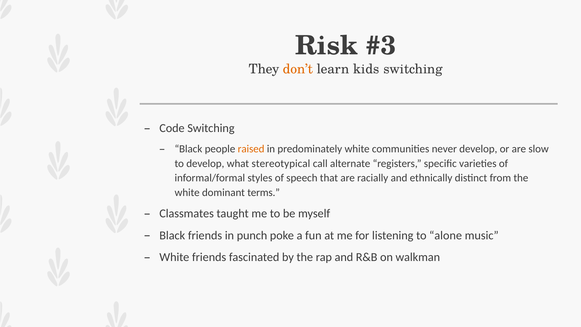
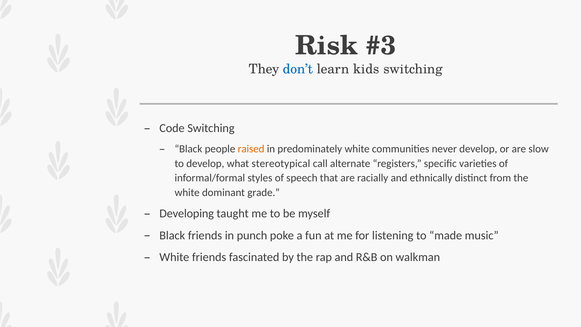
don’t colour: orange -> blue (298, 69)
terms: terms -> grade (264, 192)
Classmates: Classmates -> Developing (187, 213)
alone: alone -> made (446, 235)
